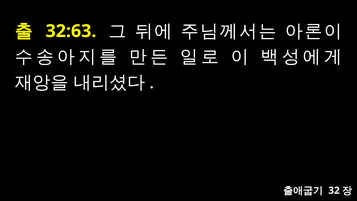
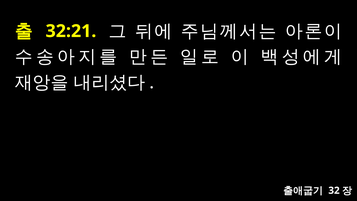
32:63: 32:63 -> 32:21 (71, 31)
